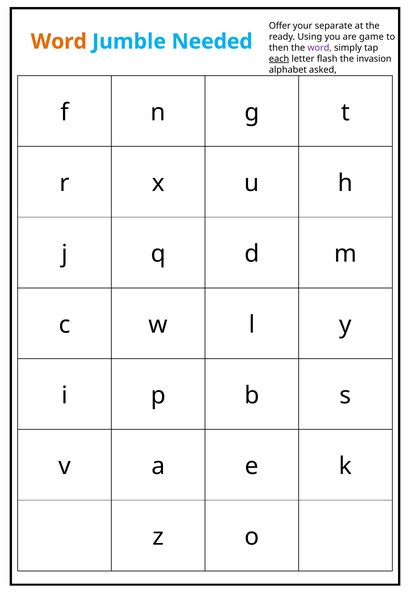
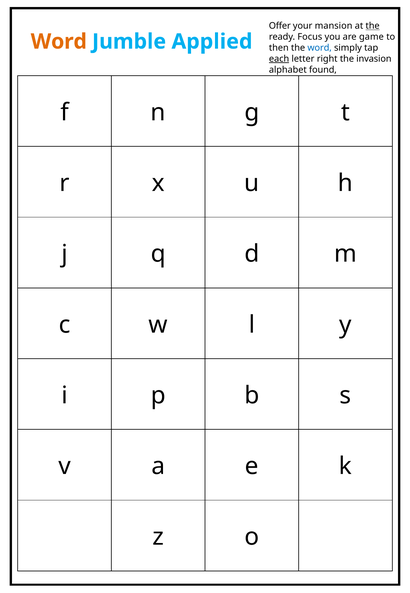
separate: separate -> mansion (334, 26)
the underline: none -> present (373, 26)
Using: Using -> Focus (310, 37)
Needed: Needed -> Applied (212, 42)
word colour: purple -> blue (320, 48)
flash: flash -> right (327, 59)
asked: asked -> found (323, 70)
